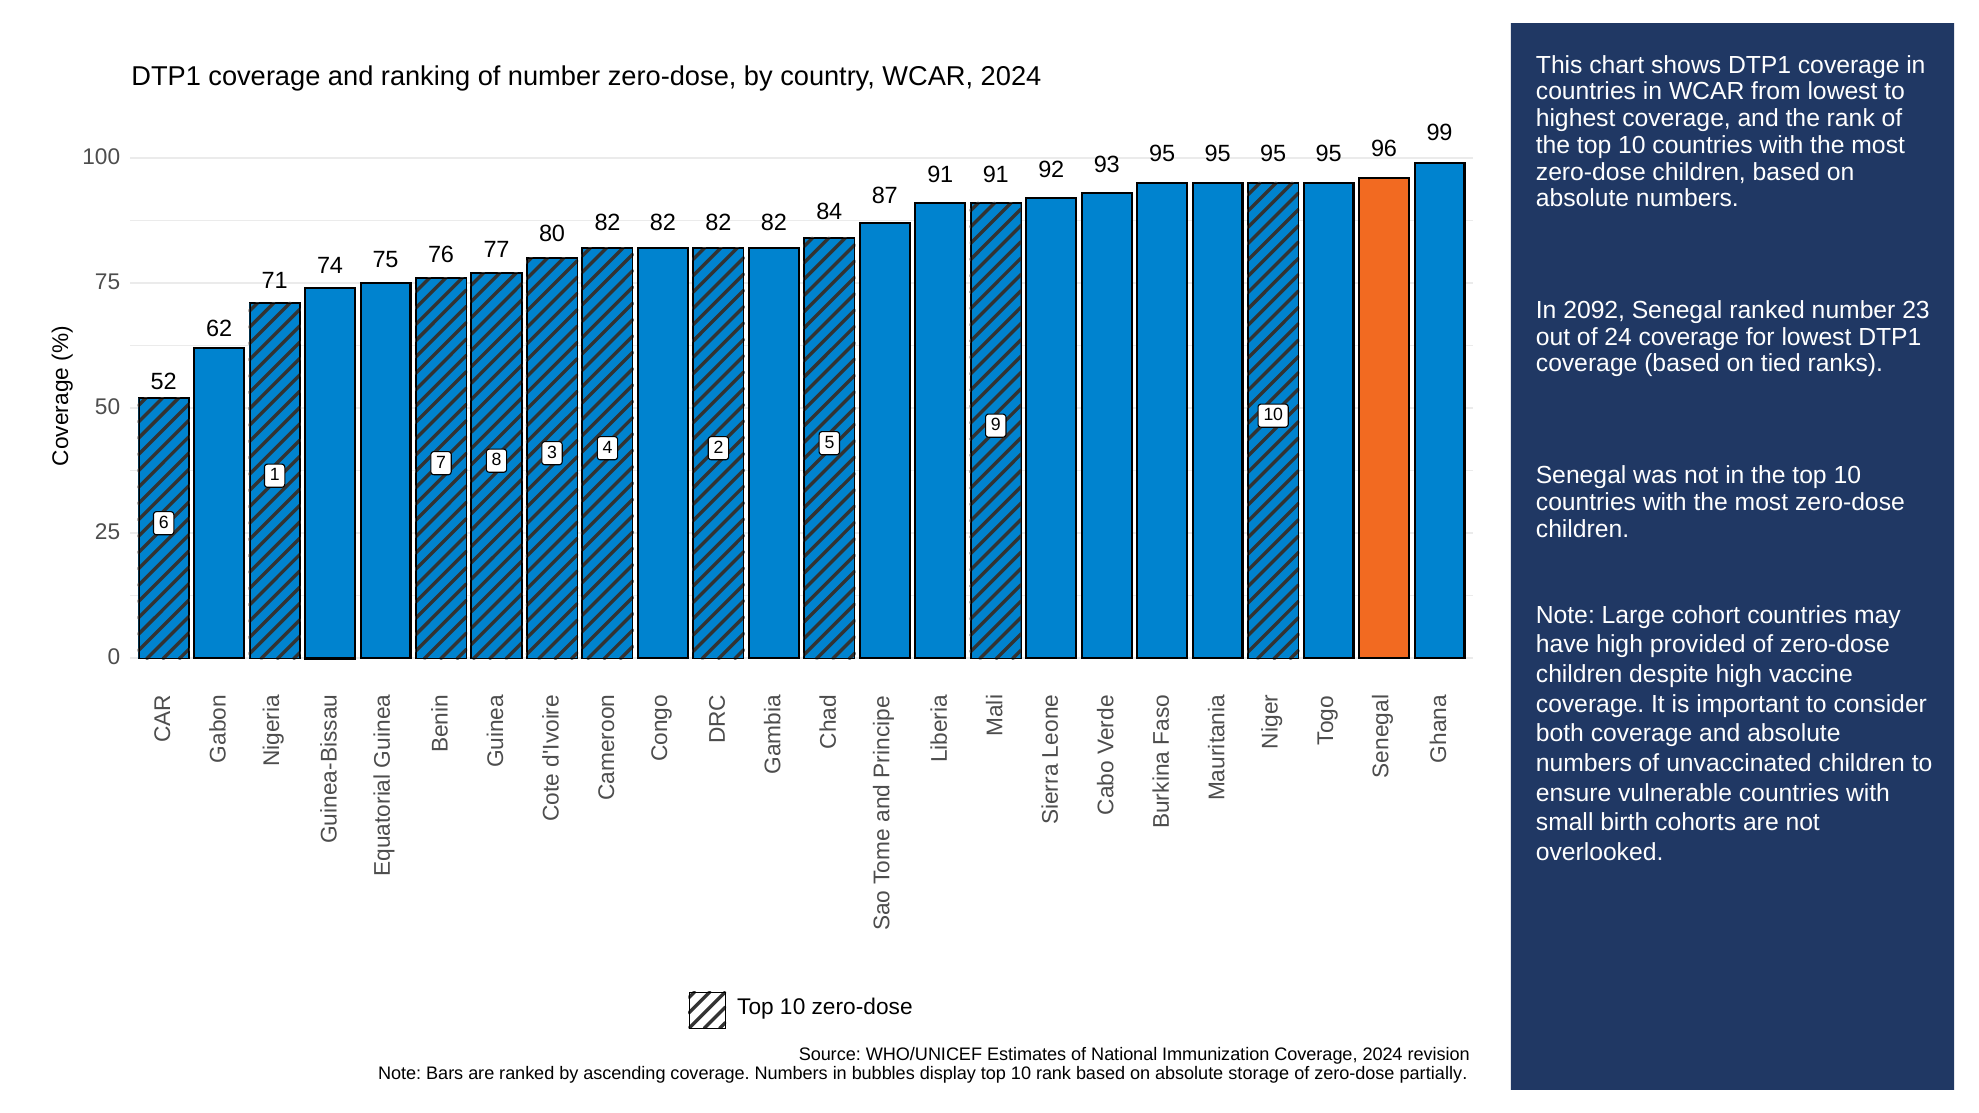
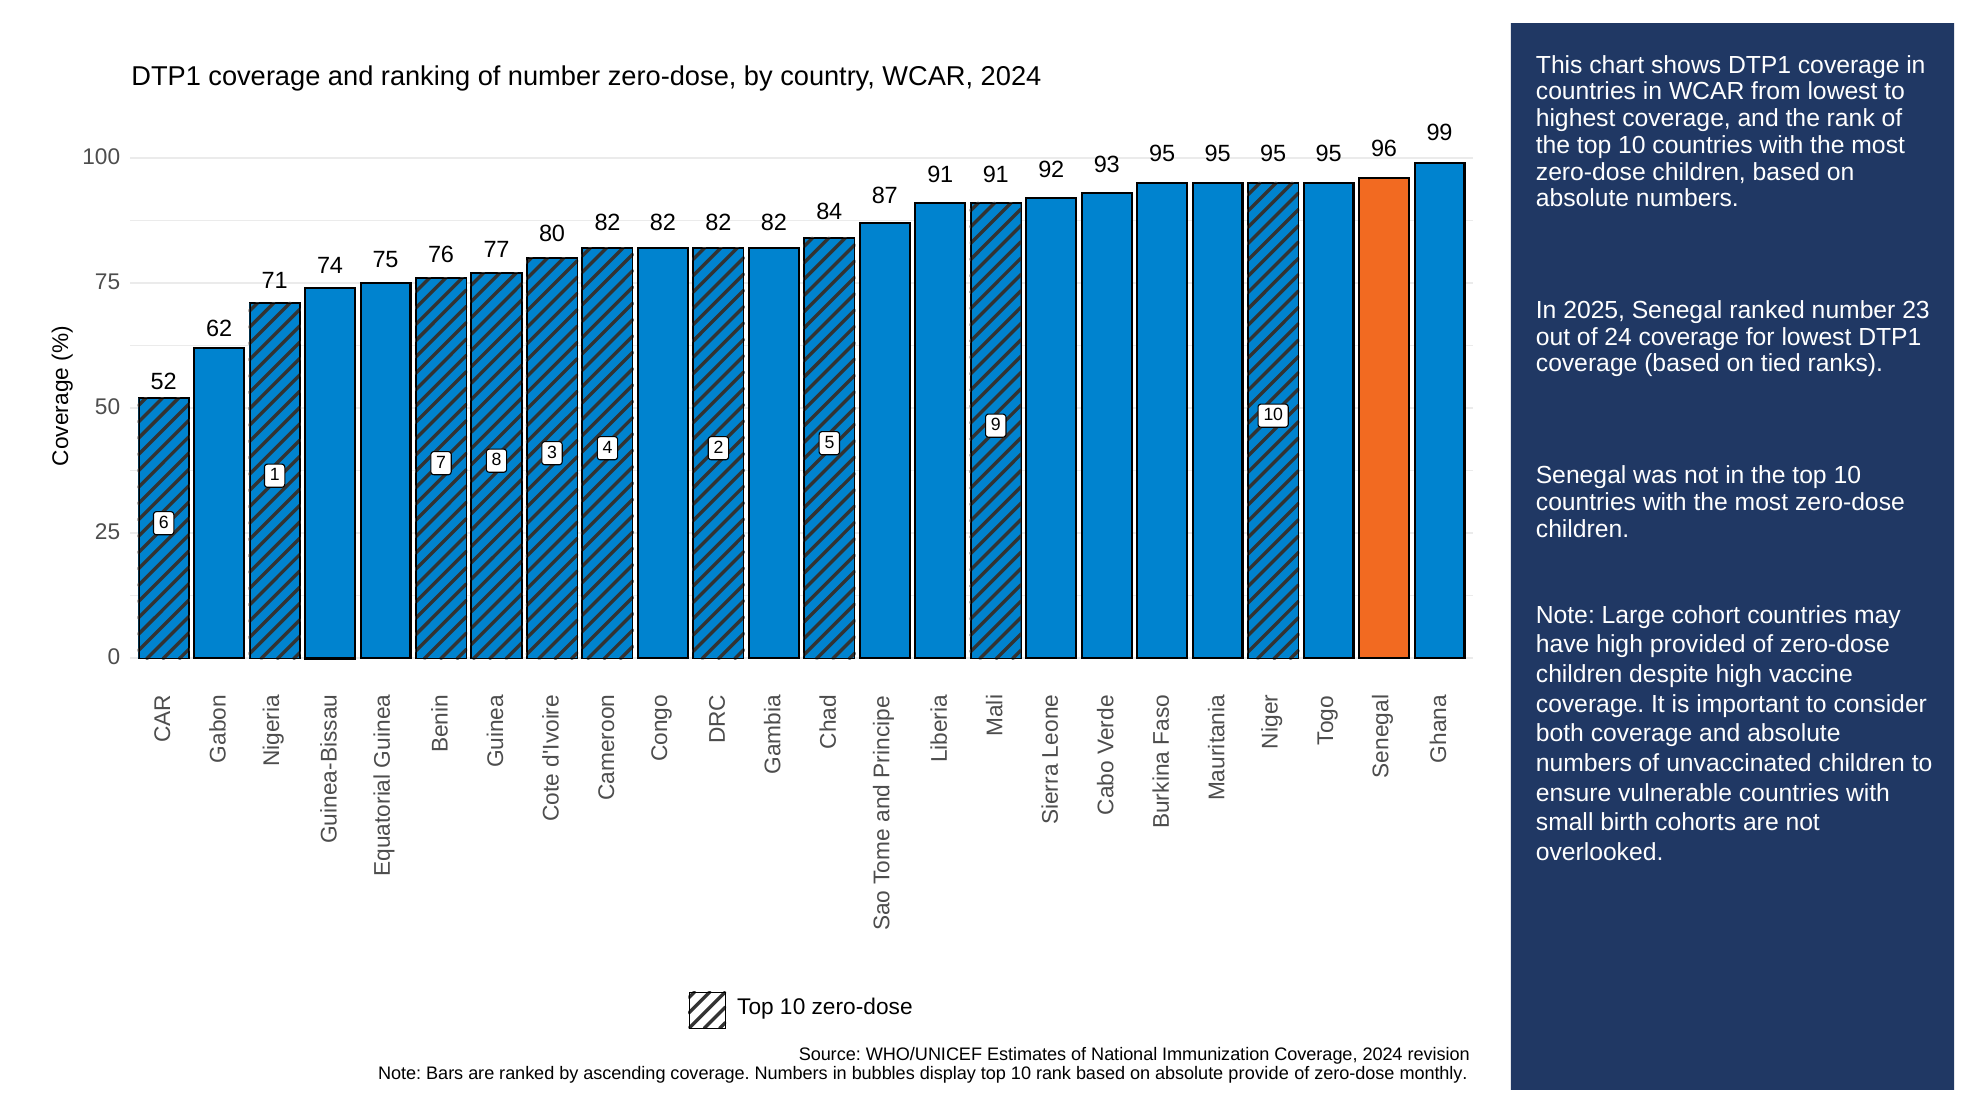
2092: 2092 -> 2025 (1594, 310)
storage: storage -> provide (1259, 1074)
partially: partially -> monthly (1433, 1074)
